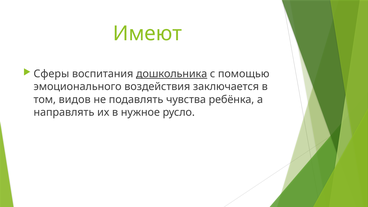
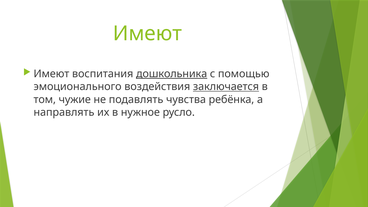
Сферы: Сферы -> Имеют (51, 74)
заключается underline: none -> present (226, 87)
видов: видов -> чужие (75, 99)
